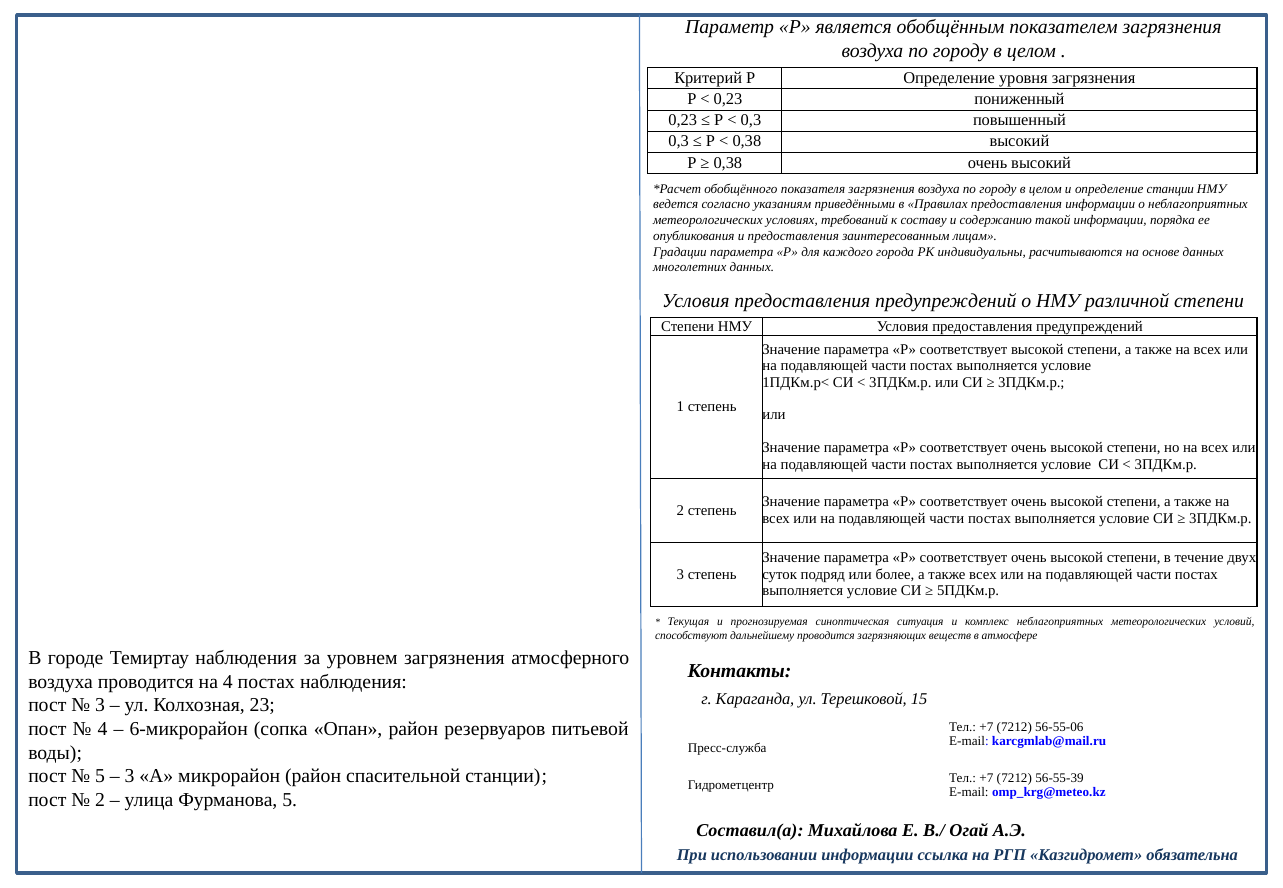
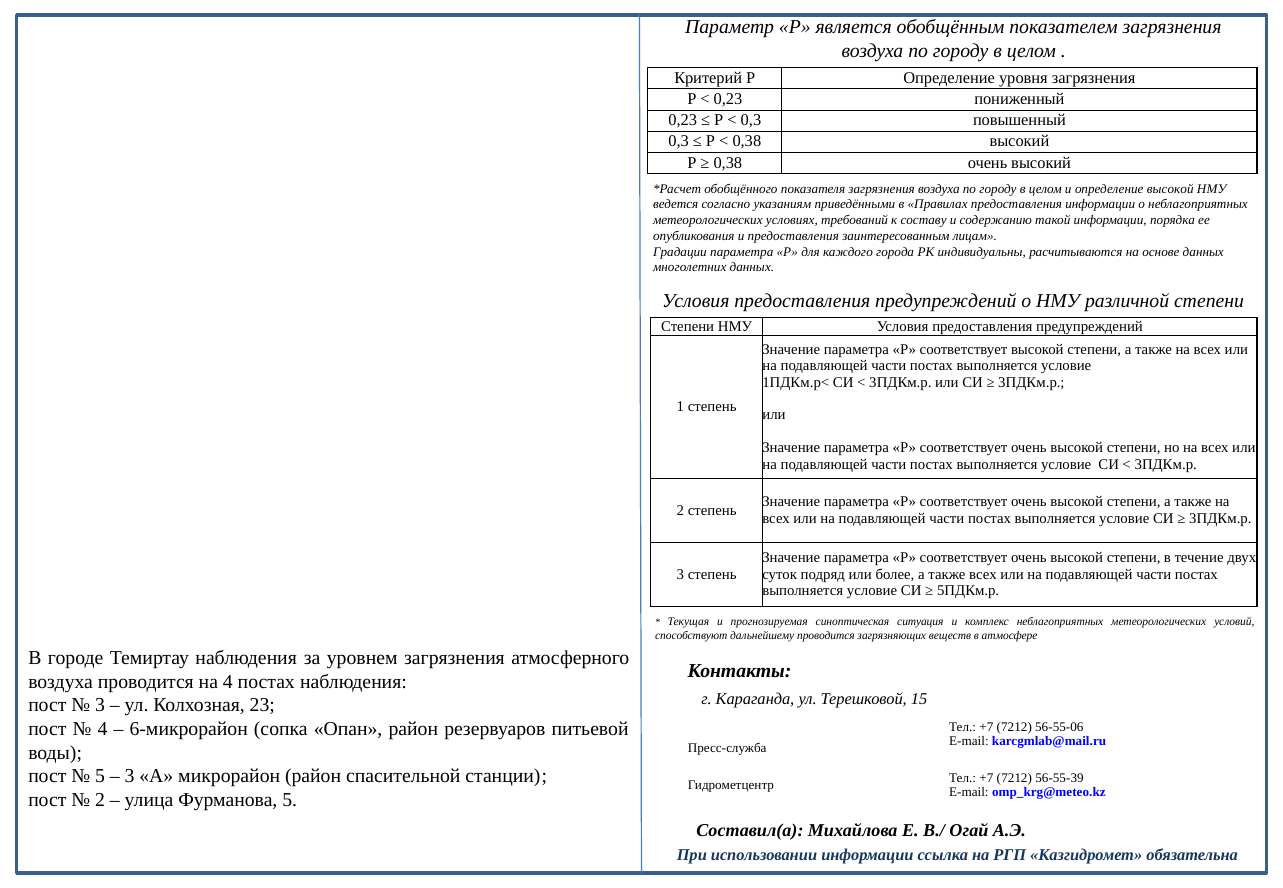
определение станции: станции -> высокой (1170, 189)
